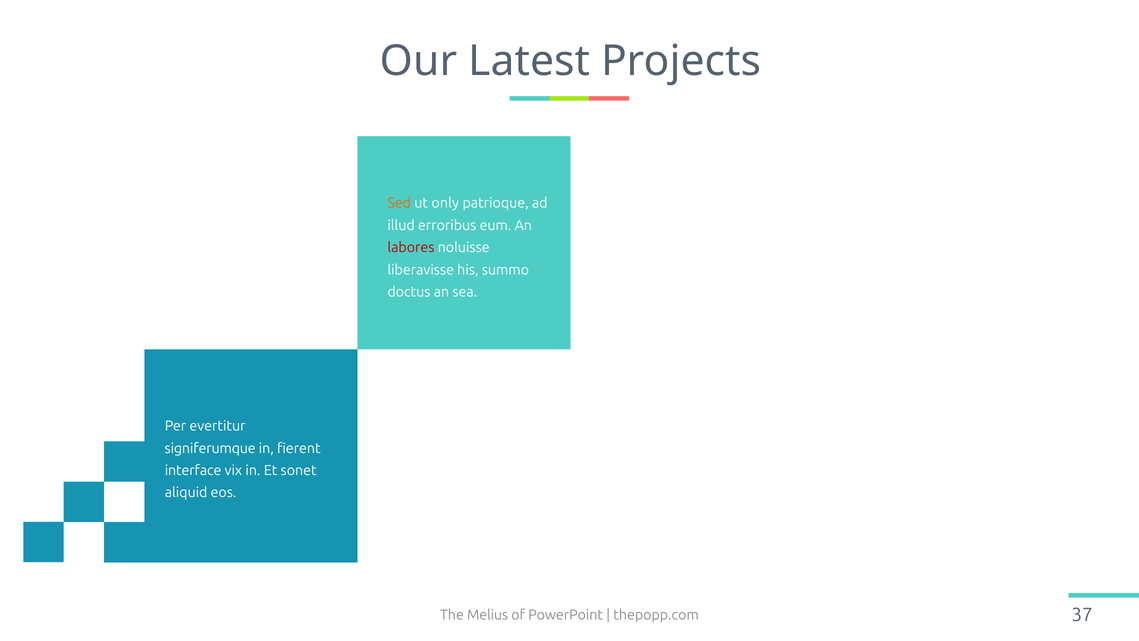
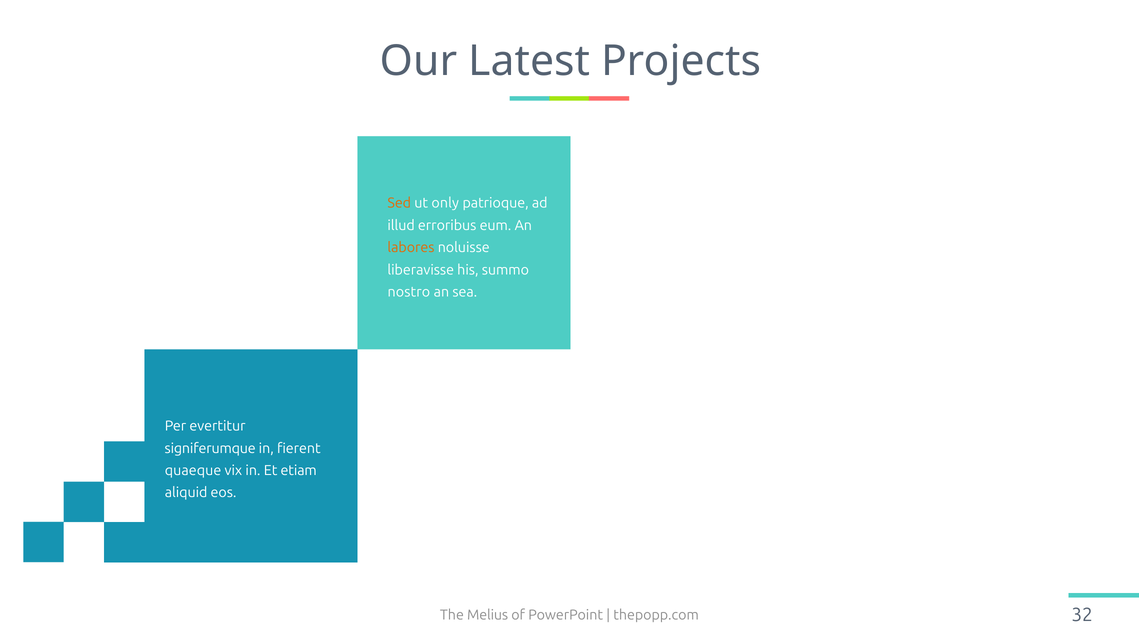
labores colour: red -> orange (411, 247)
doctus: doctus -> nostro (409, 292)
interface: interface -> quaeque (193, 470)
sonet: sonet -> etiam (299, 470)
37: 37 -> 32 (1082, 614)
